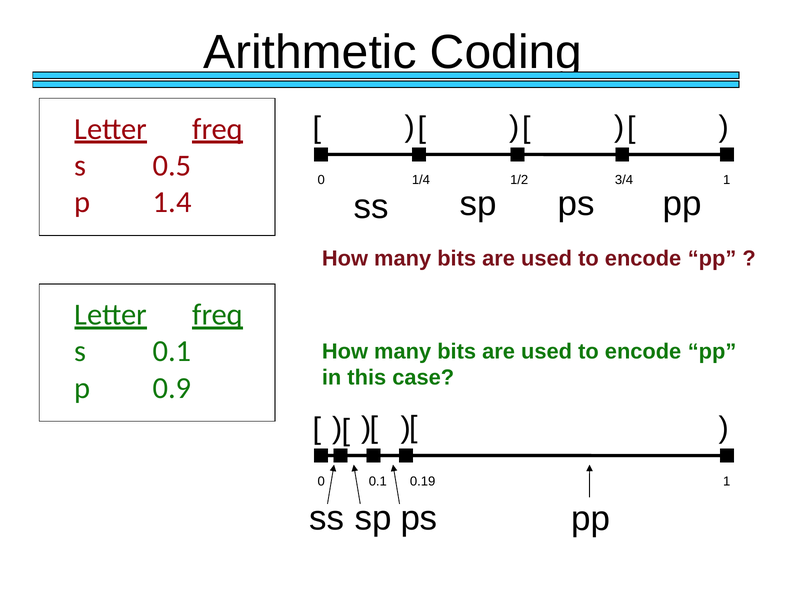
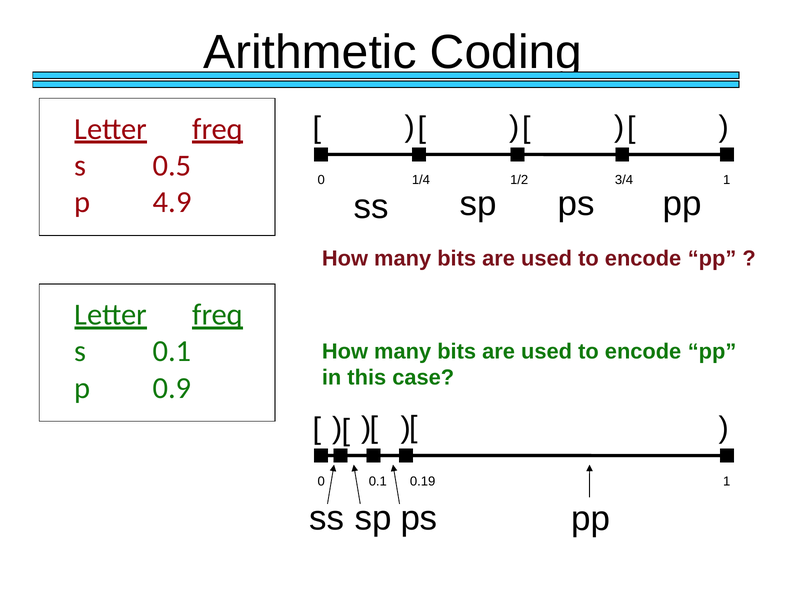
1.4: 1.4 -> 4.9 (172, 203)
